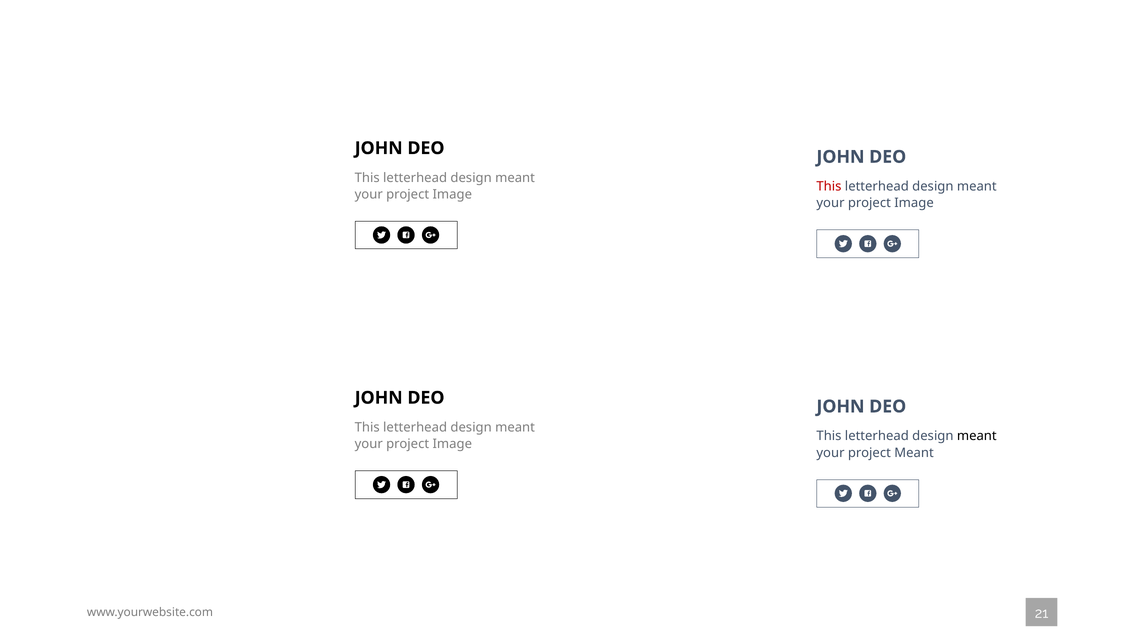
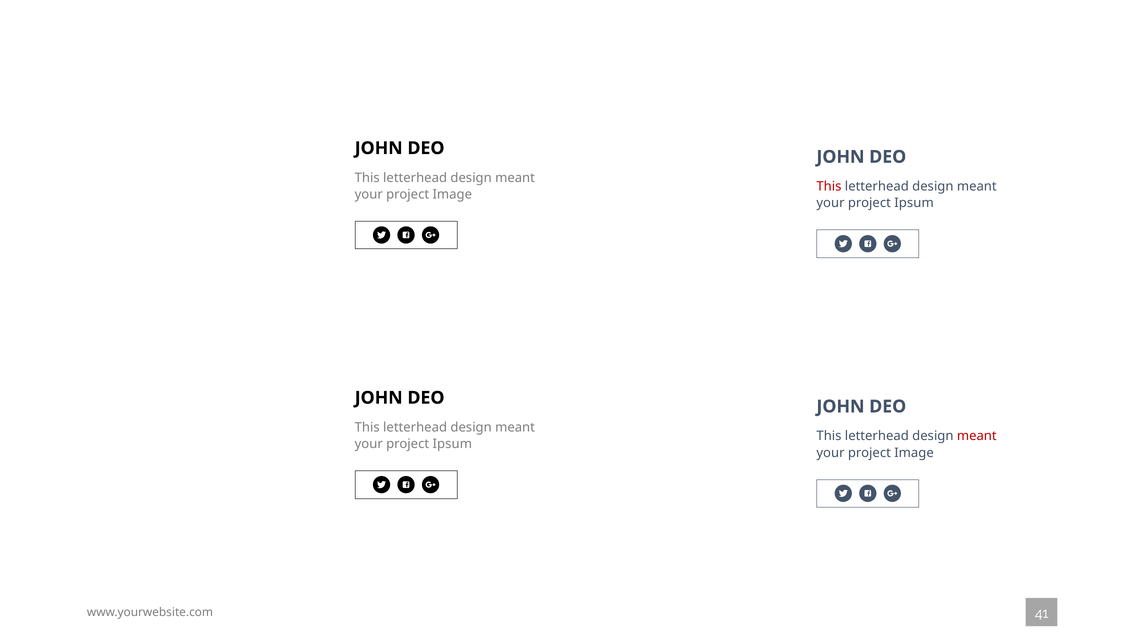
Image: Image -> Ipsum (914, 203)
meant colour: black -> red (977, 436)
Image: Image -> Ipsum (452, 444)
Meant: Meant -> Image (914, 453)
21: 21 -> 41 (1042, 613)
